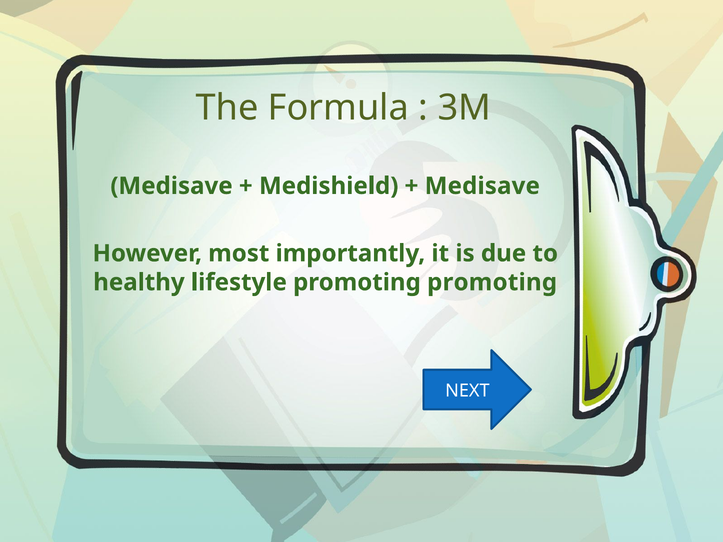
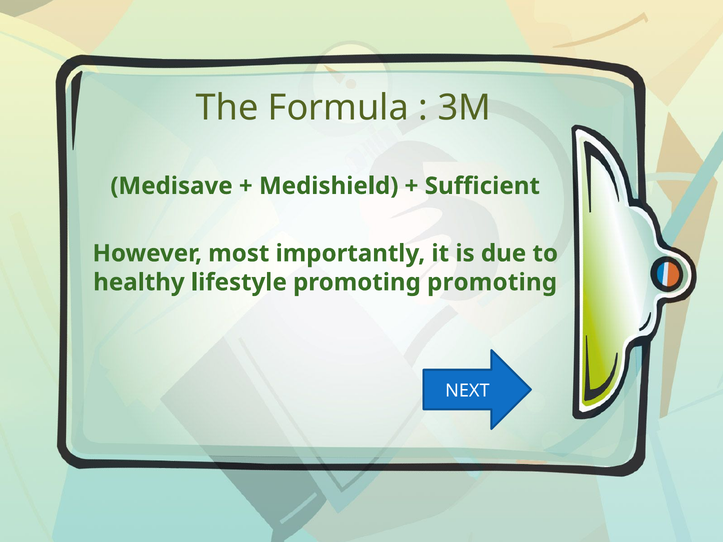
Medisave: Medisave -> Sufficient (482, 186)
